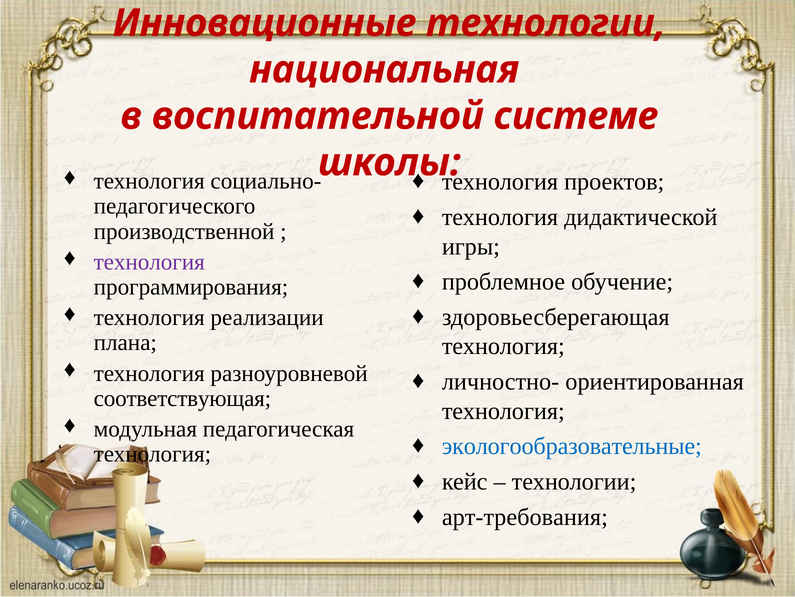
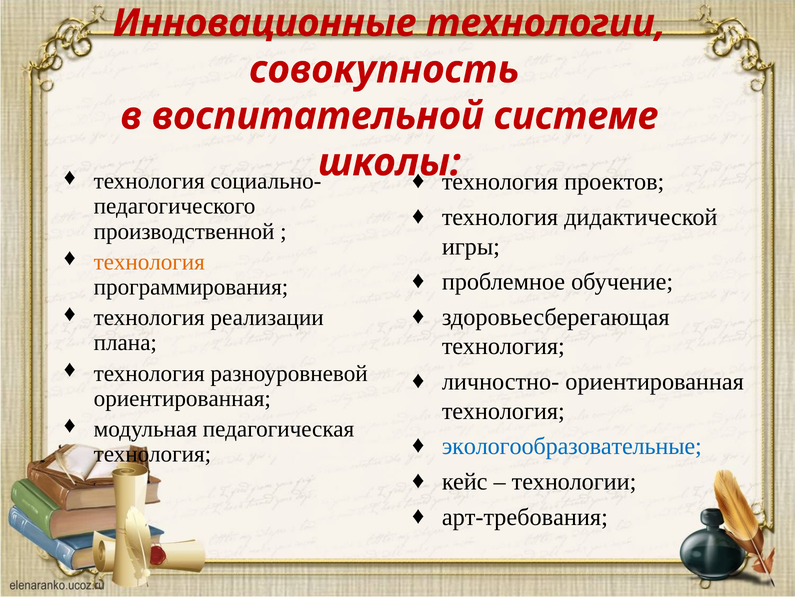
национальная: национальная -> совокупность (384, 70)
технология colour: purple -> orange (149, 262)
соответствующая: соответствующая -> ориентированная (182, 398)
